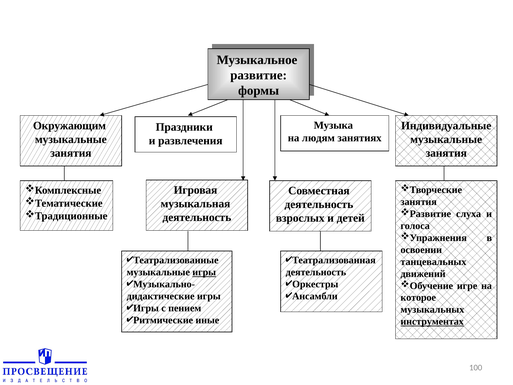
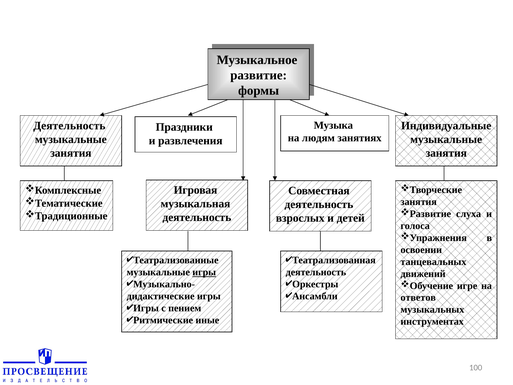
Окружающим: Окружающим -> Деятельность (69, 126)
которое: которое -> ответов (418, 297)
инструментах underline: present -> none (432, 321)
